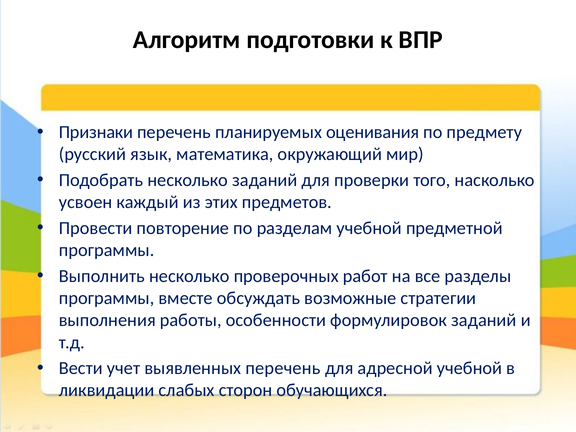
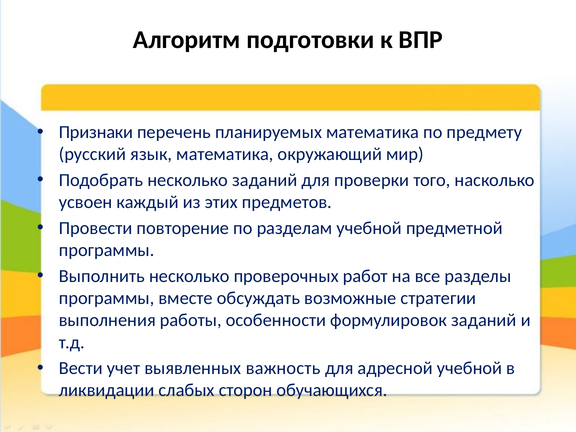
планируемых оценивания: оценивания -> математика (373, 132)
выявленных перечень: перечень -> важность (283, 368)
